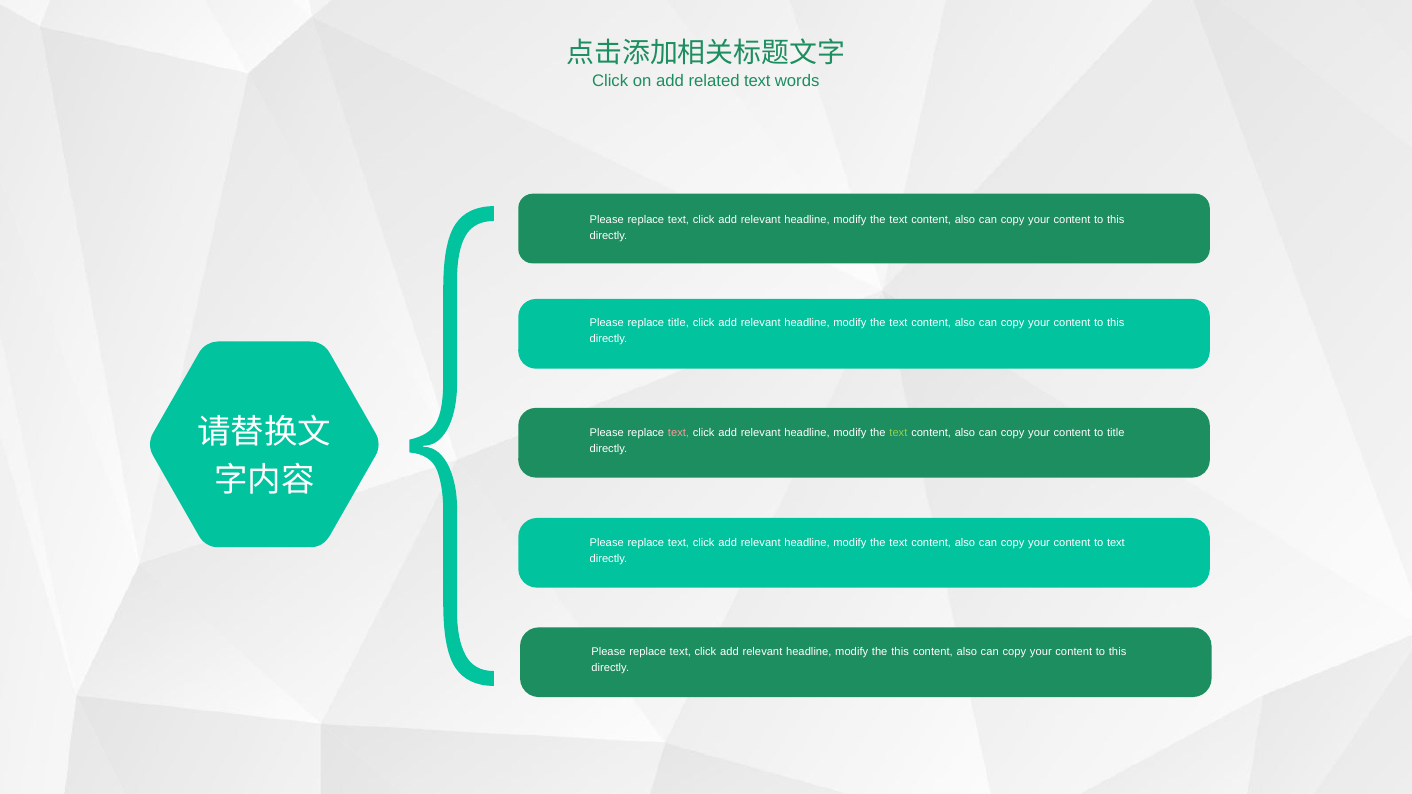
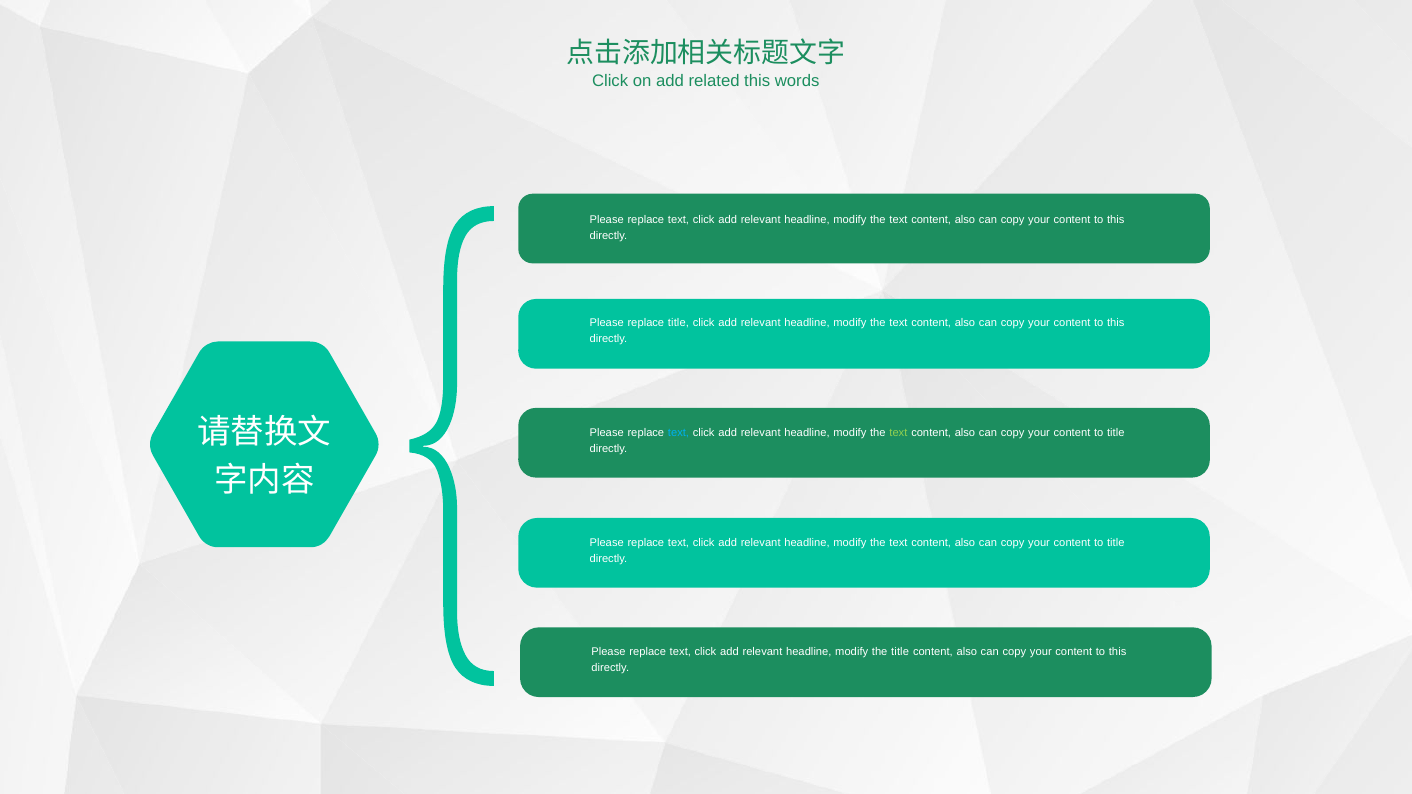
related text: text -> this (757, 81)
text colour: pink -> light blue (679, 433)
text: text -> title (1116, 543)
the this: this -> title (900, 652)
